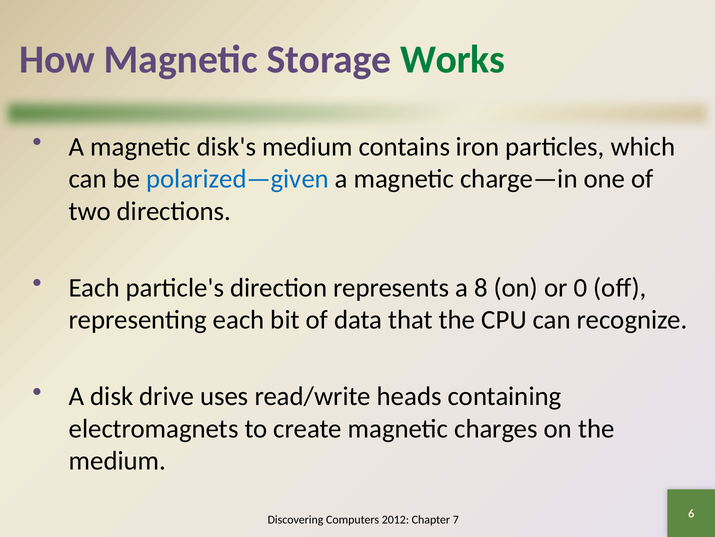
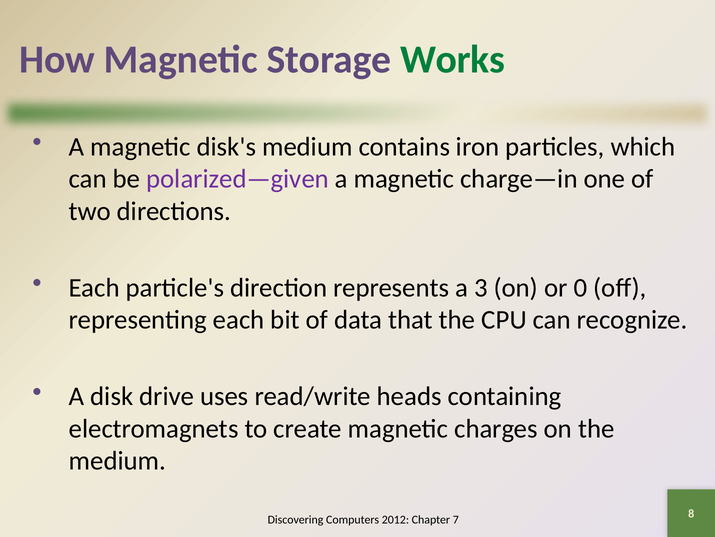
polarized—given colour: blue -> purple (238, 179)
8: 8 -> 3 (481, 287)
6: 6 -> 8 (691, 513)
